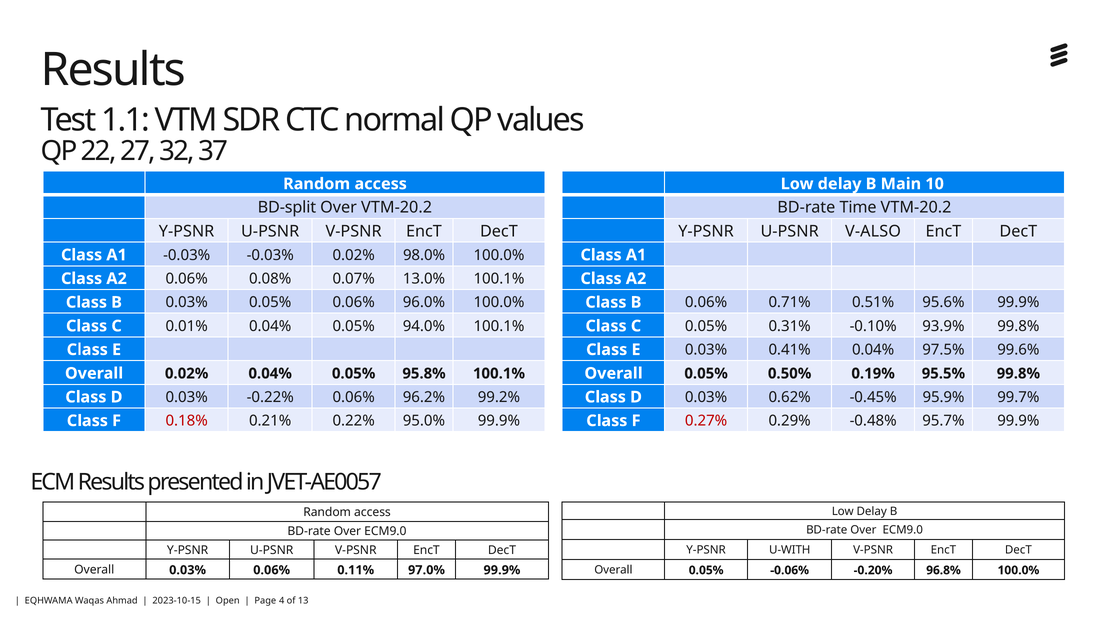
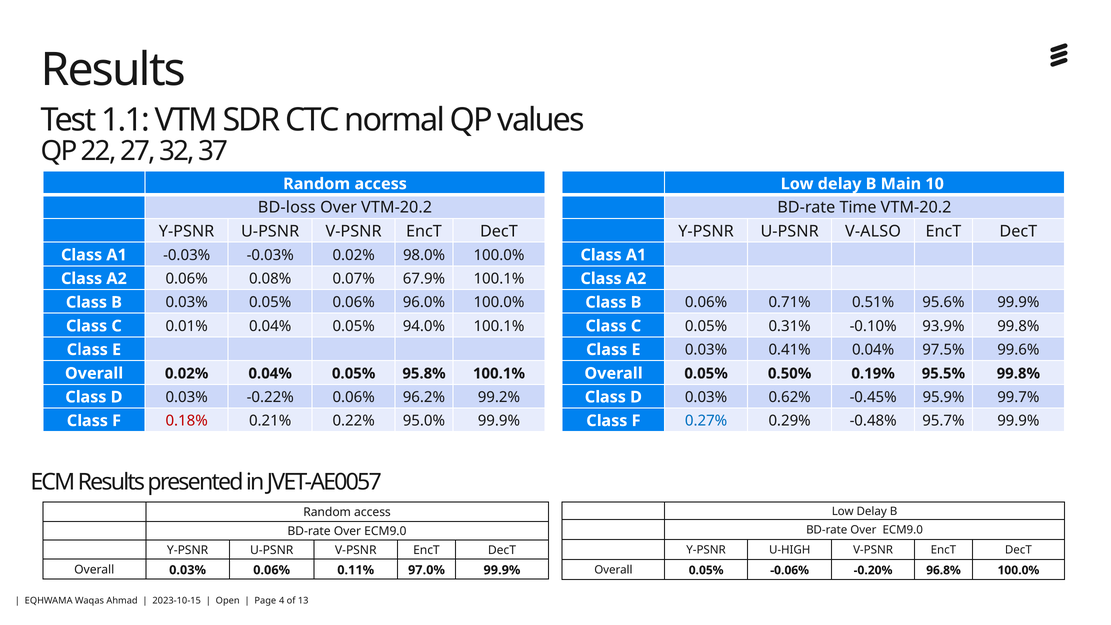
BD-split: BD-split -> BD-loss (287, 208)
13.0%: 13.0% -> 67.9% (424, 279)
0.27% colour: red -> blue (706, 421)
U-WITH: U-WITH -> U-HIGH (790, 550)
